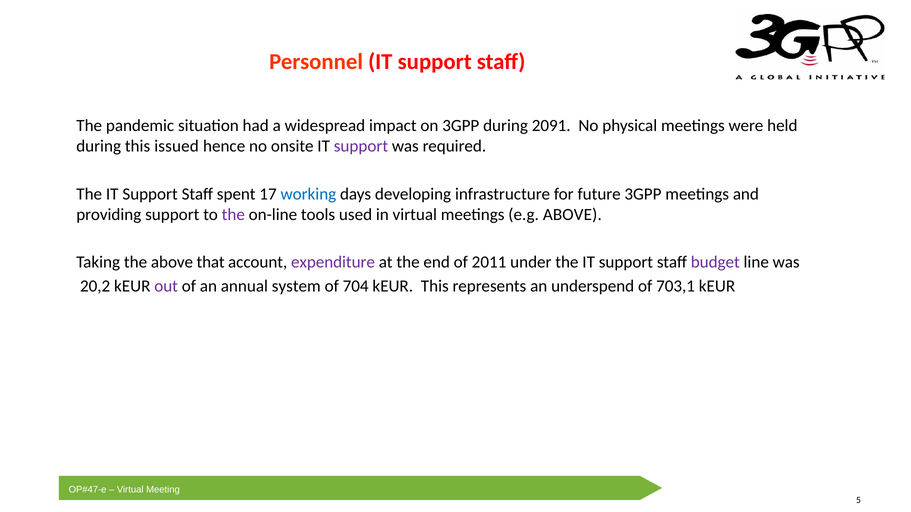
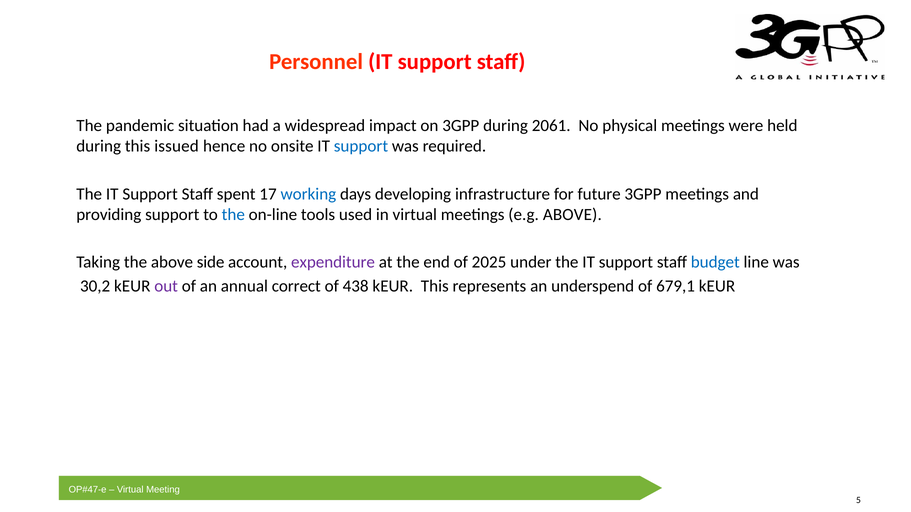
2091: 2091 -> 2061 (551, 126)
support colour: purple -> blue (361, 146)
the colour: purple -> blue (233, 215)
that: that -> side (211, 262)
2011: 2011 -> 2025 (489, 262)
budget colour: purple -> blue (715, 262)
20,2: 20,2 -> 30,2 (95, 286)
system: system -> correct (296, 286)
704: 704 -> 438 (356, 286)
703,1: 703,1 -> 679,1 (676, 286)
